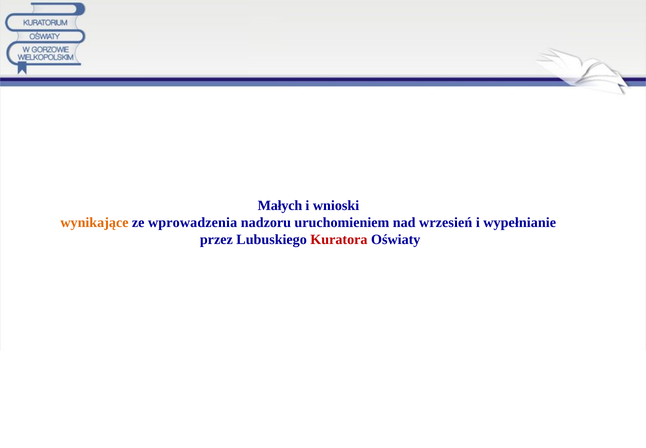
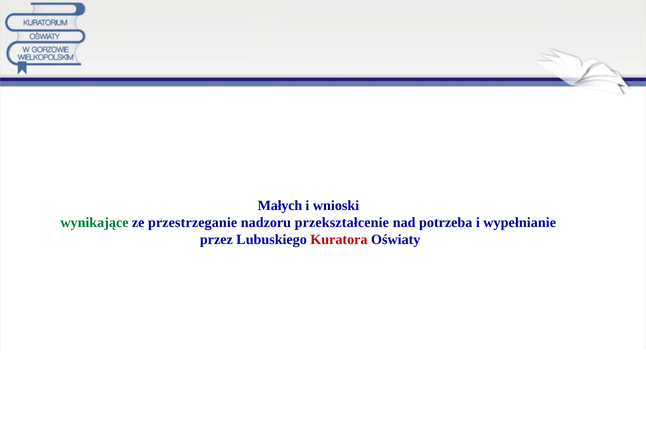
wynikające colour: orange -> green (94, 222)
wprowadzenia: wprowadzenia -> przestrzeganie (193, 222)
uruchomieniem: uruchomieniem -> przekształcenie (342, 222)
wrzesień: wrzesień -> potrzeba (446, 222)
